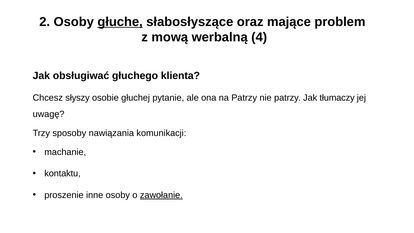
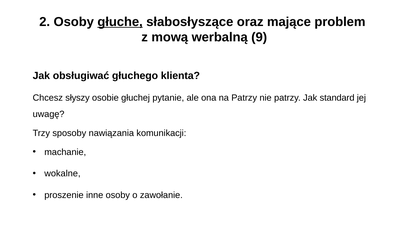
4: 4 -> 9 (259, 37)
tłumaczy: tłumaczy -> standard (337, 98)
kontaktu: kontaktu -> wokalne (62, 173)
zawołanie underline: present -> none (161, 195)
